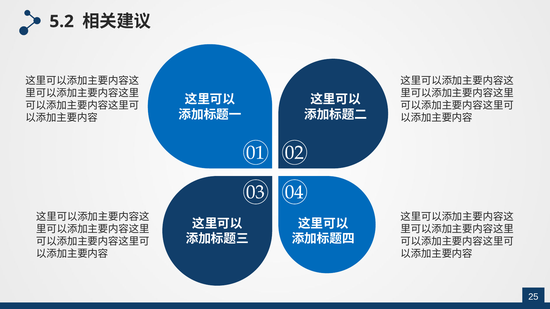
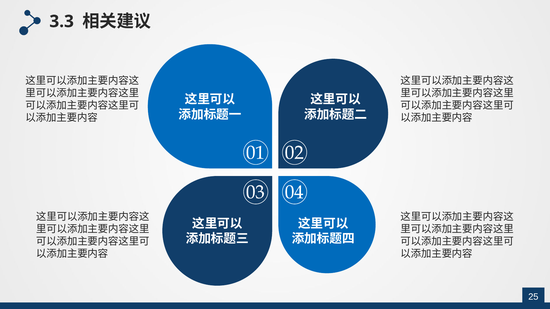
5.2: 5.2 -> 3.3 (62, 21)
